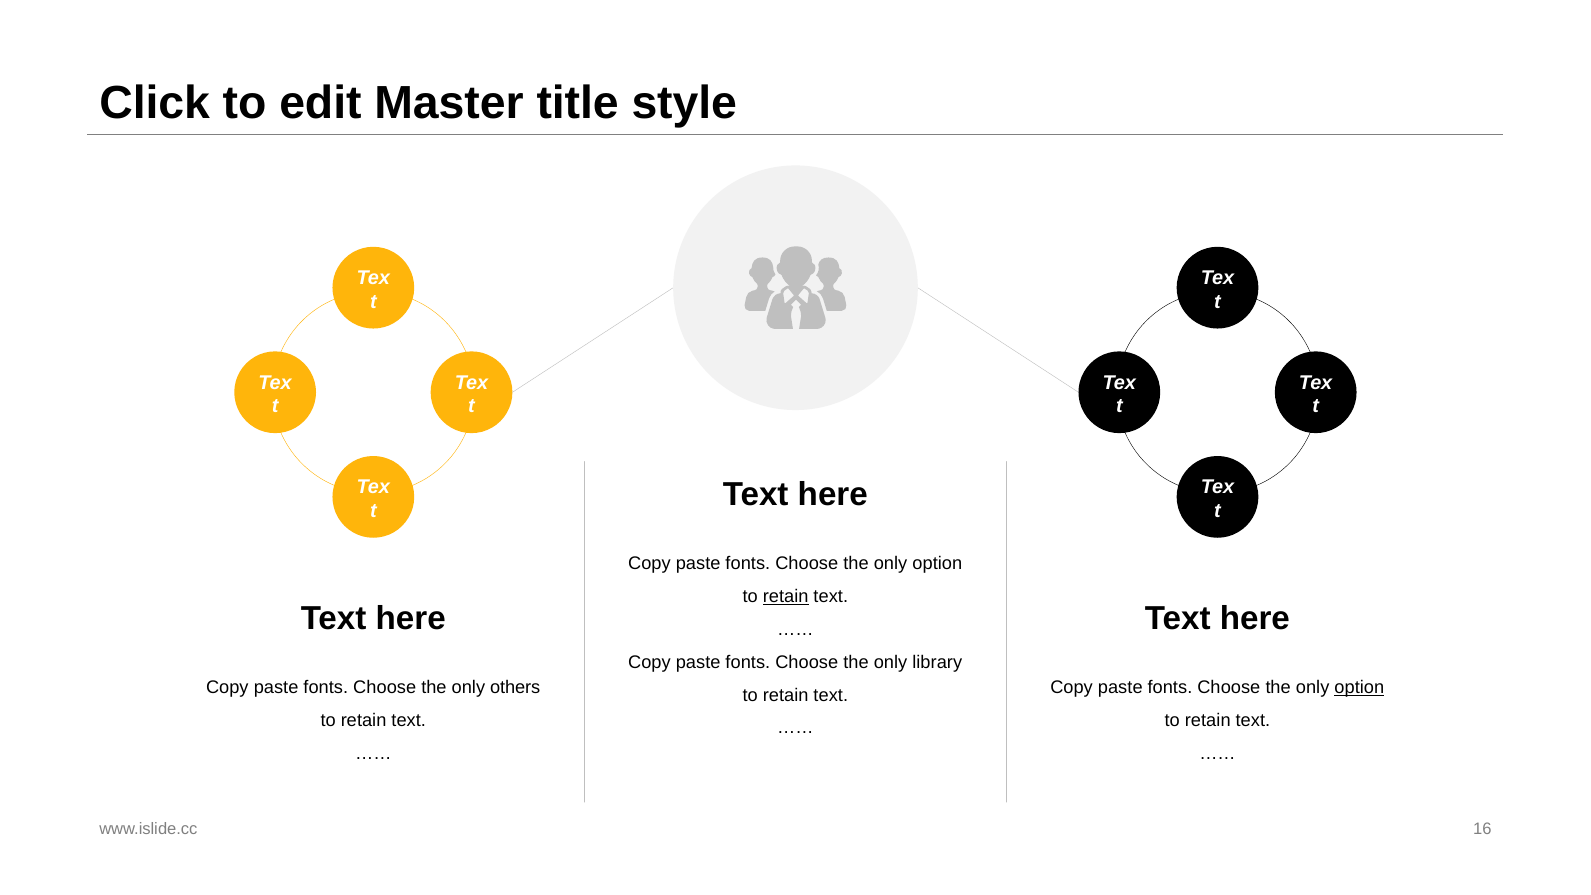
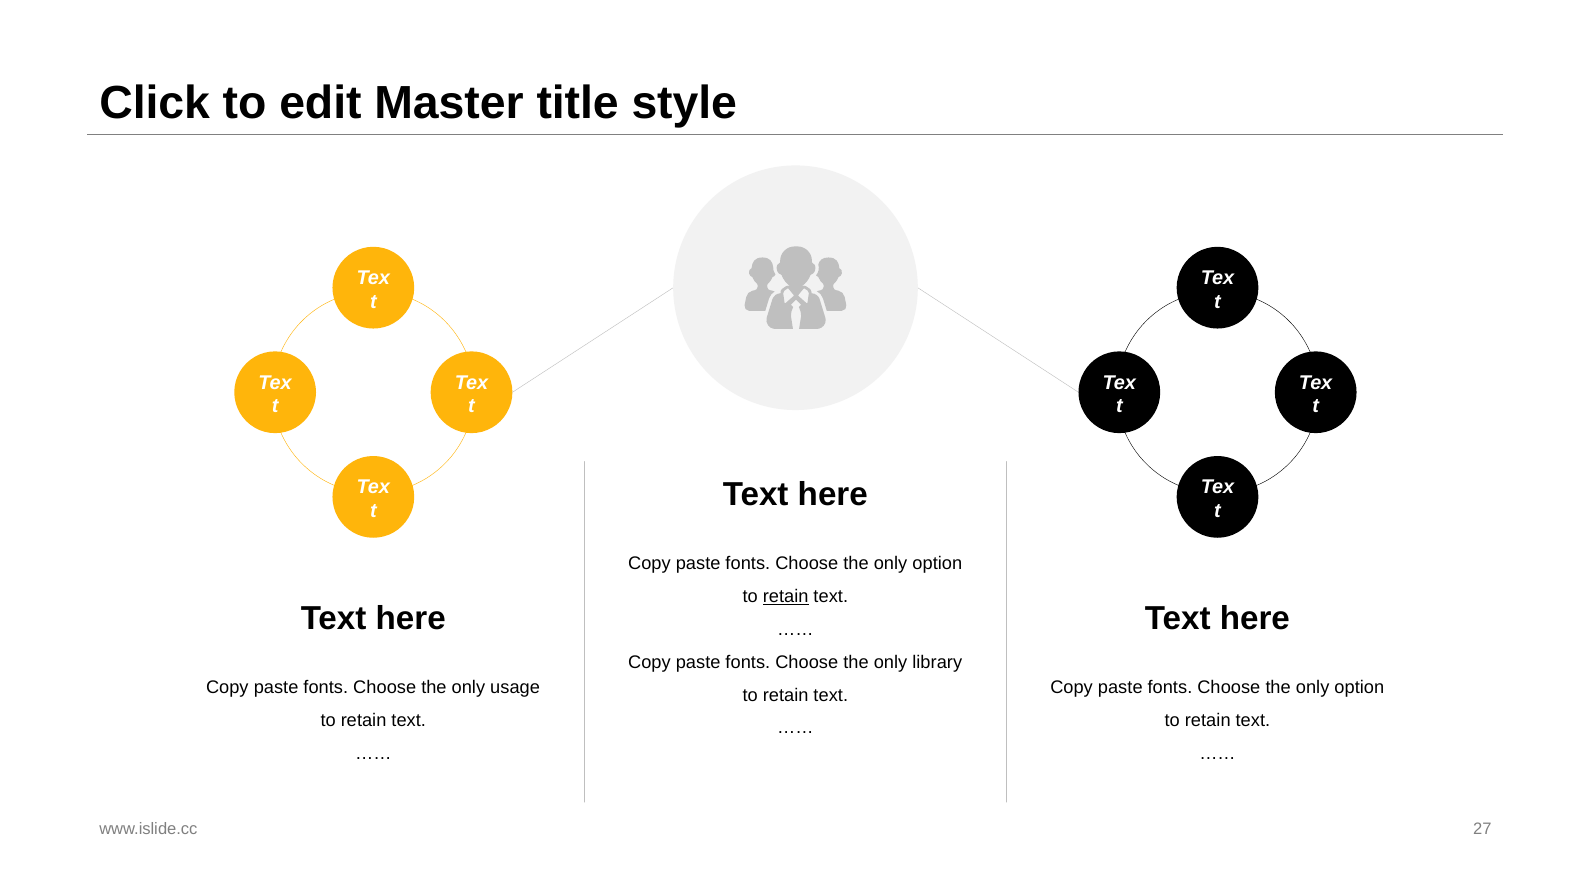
others: others -> usage (515, 687)
option underline: present -> none (1359, 687)
16: 16 -> 27 (1482, 829)
